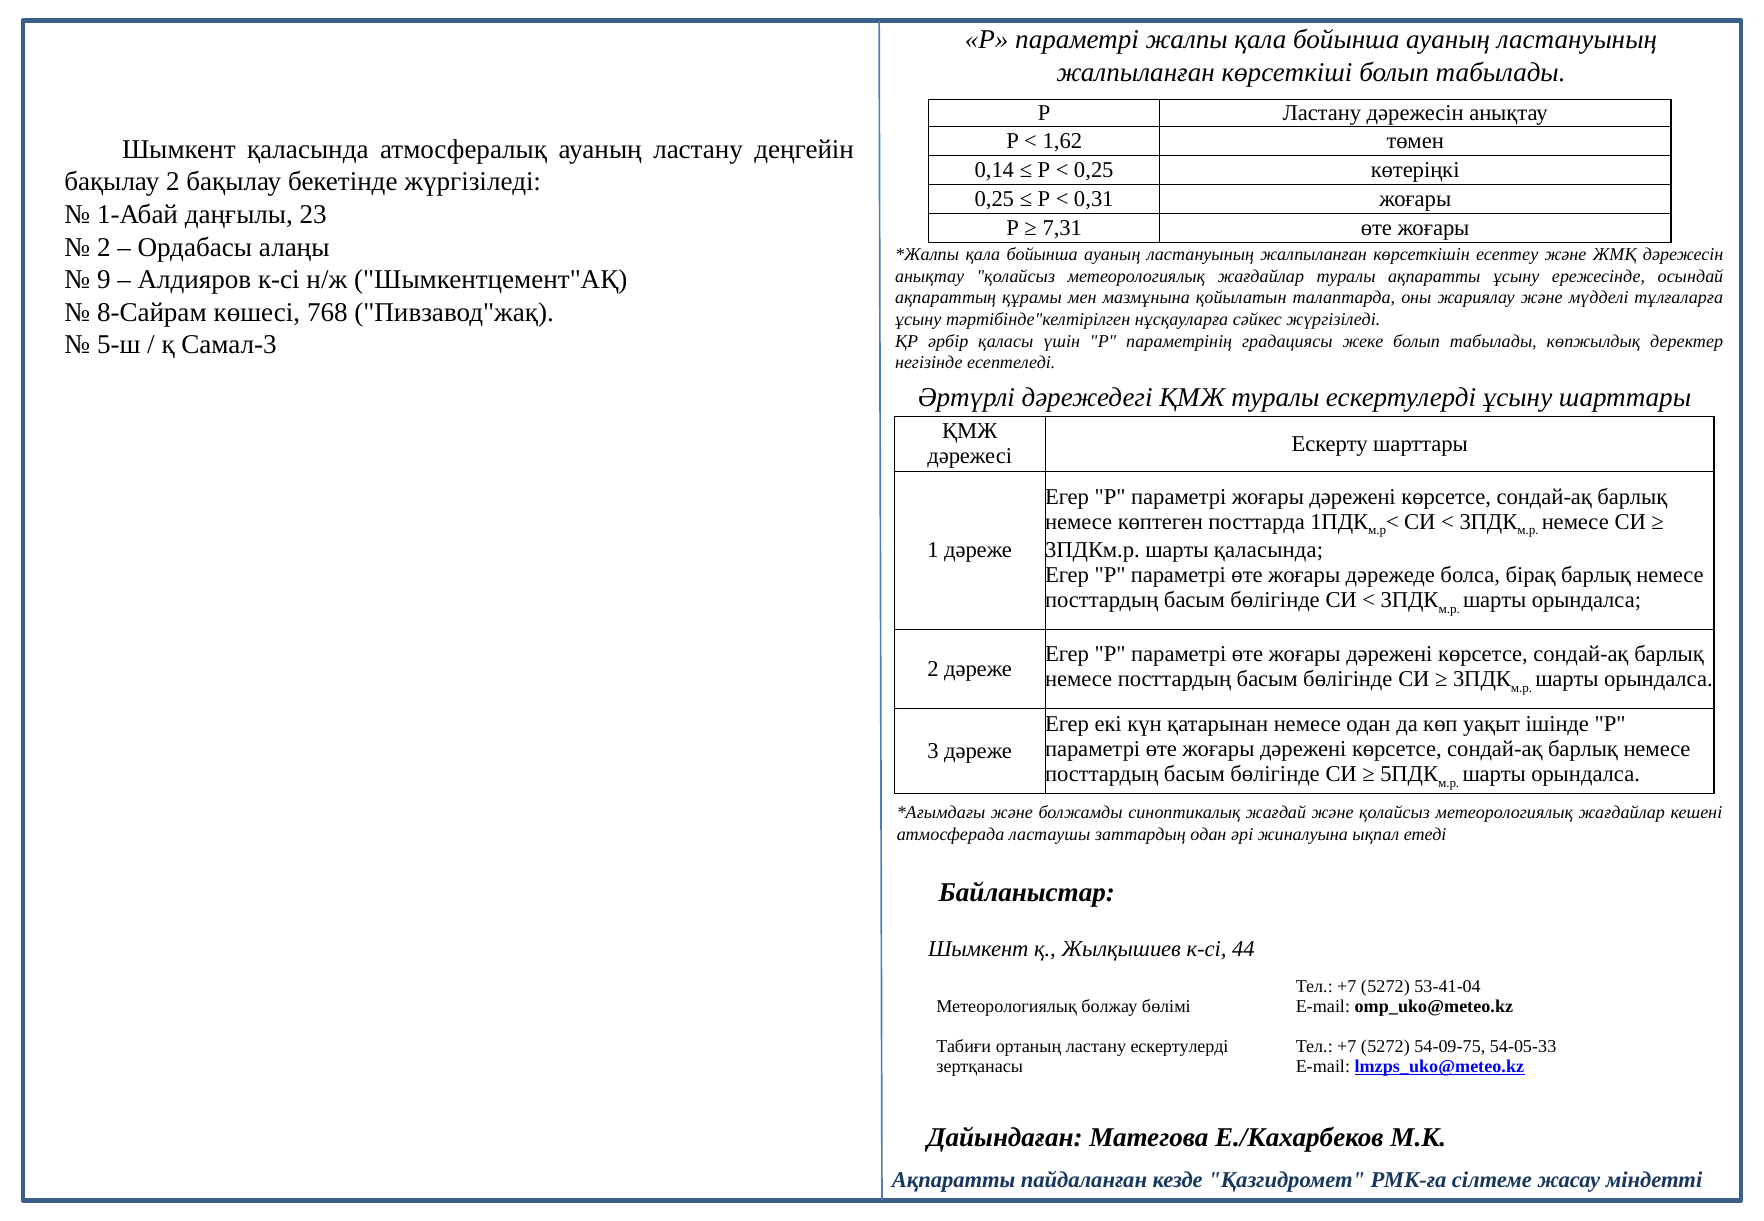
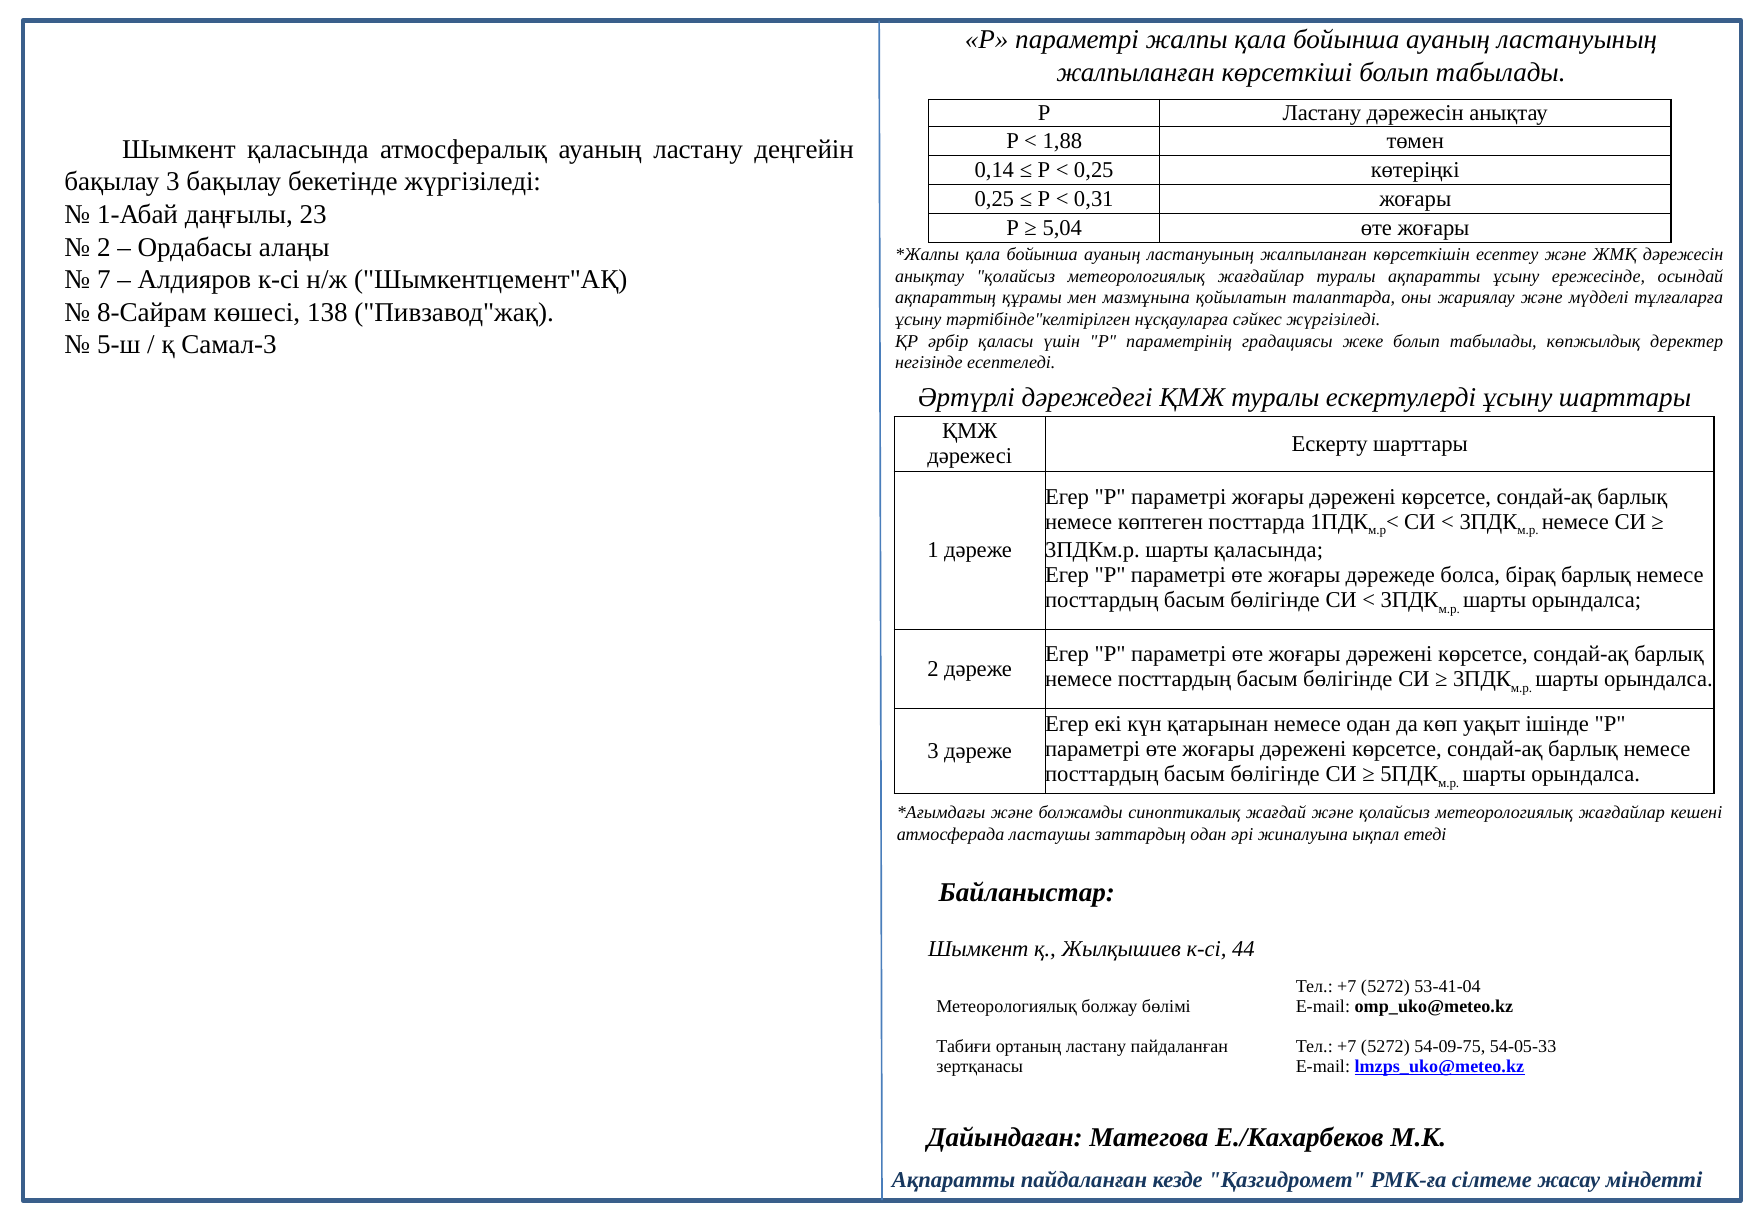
1,62: 1,62 -> 1,88 (1062, 141)
бақылау 2: 2 -> 3 (173, 182)
7,31: 7,31 -> 5,04 (1062, 228)
9: 9 -> 7 (104, 280)
768: 768 -> 138 (327, 312)
ластану ескертулерді: ескертулерді -> пайдаланған (1179, 1047)
